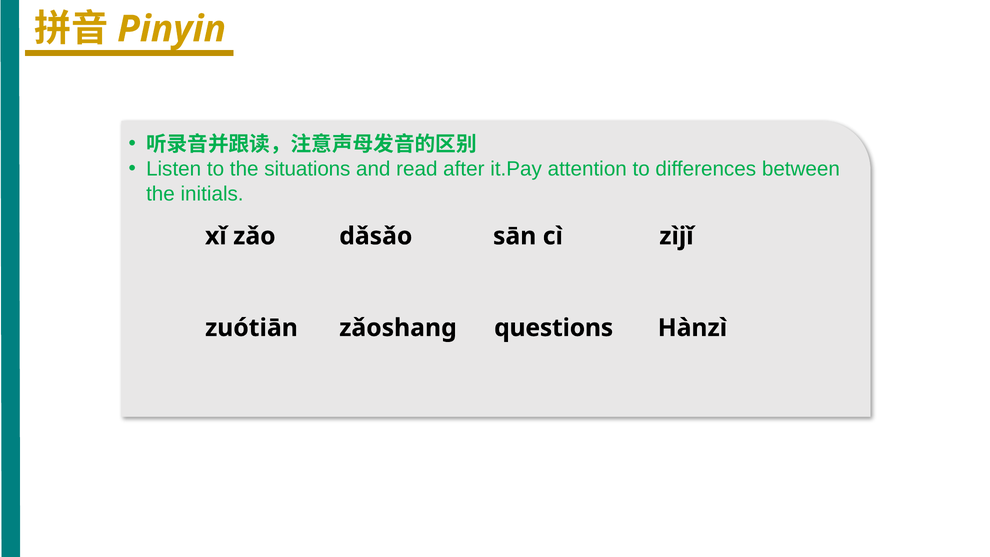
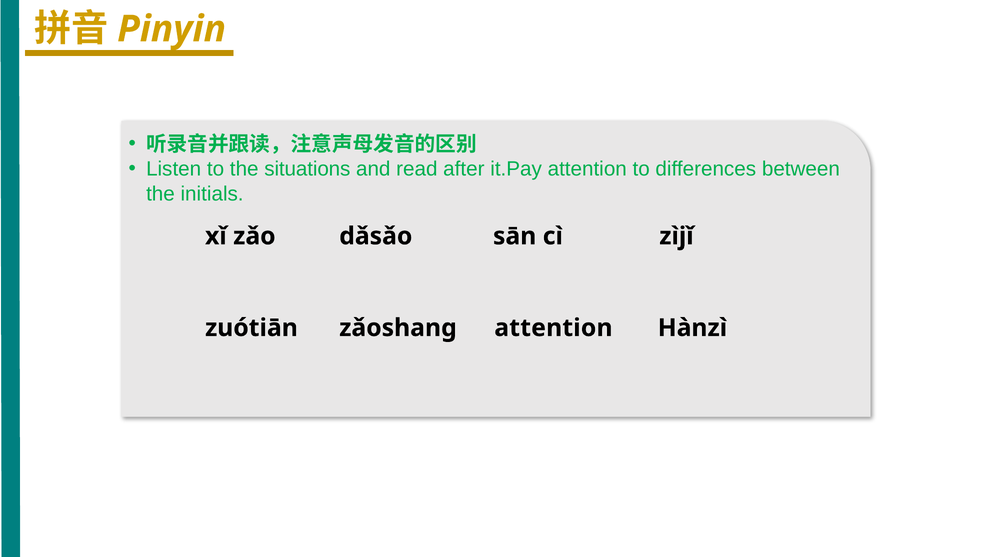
zǎoshanɡ questions: questions -> attention (553, 328)
